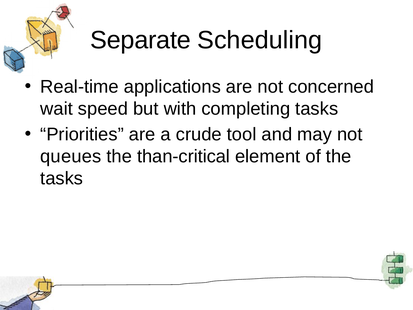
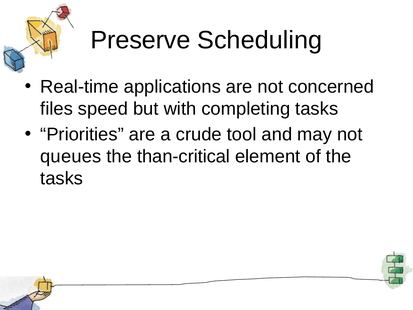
Separate: Separate -> Preserve (141, 40)
wait: wait -> files (57, 109)
